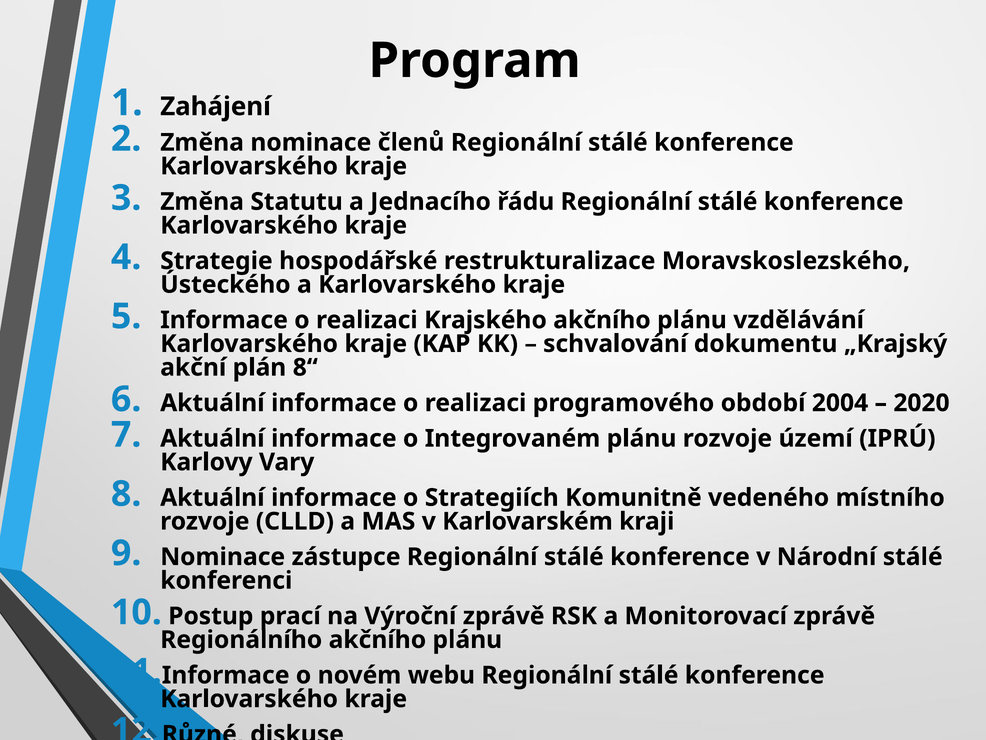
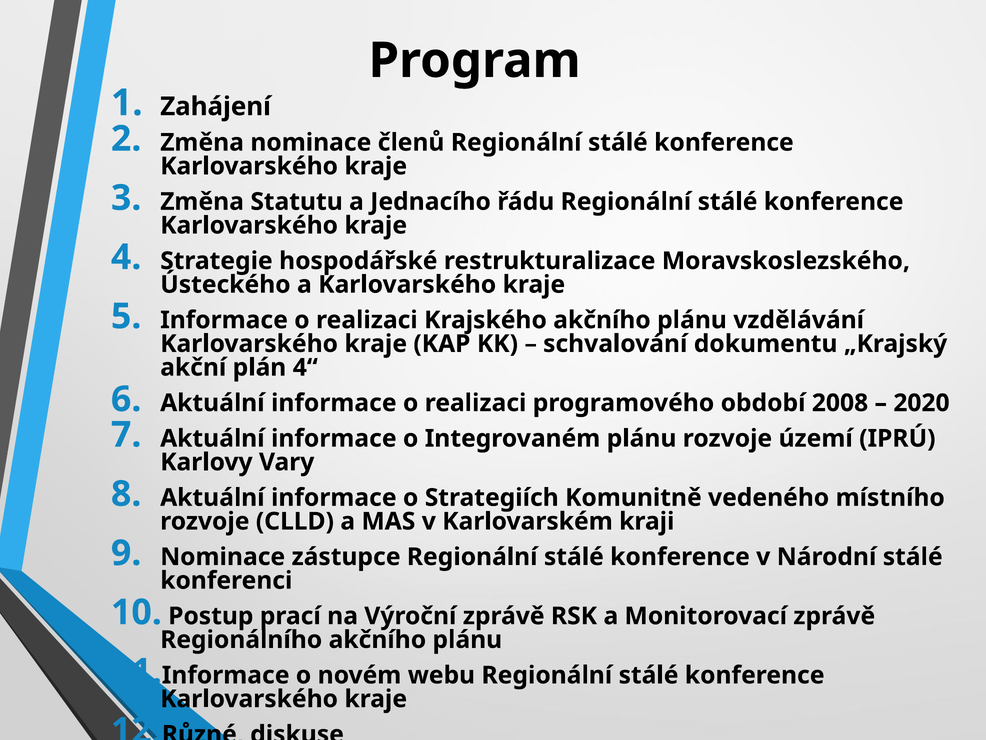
8“: 8“ -> 4“ (305, 367)
2004: 2004 -> 2008 (840, 403)
